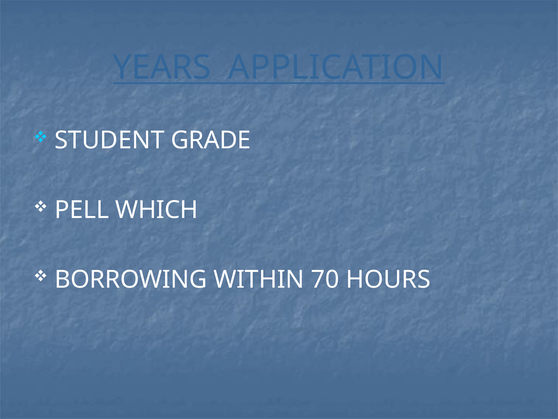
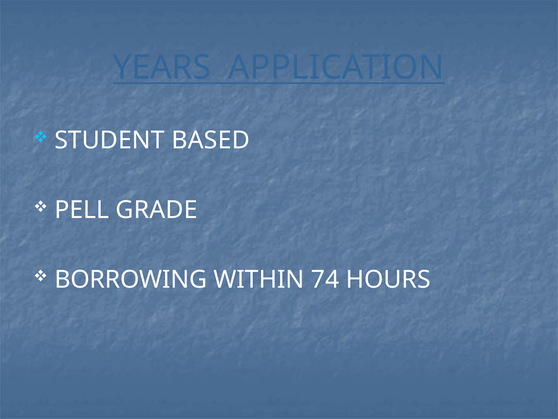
GRADE: GRADE -> BASED (211, 140)
WHICH: WHICH -> GRADE (157, 210)
70: 70 -> 74 (325, 279)
